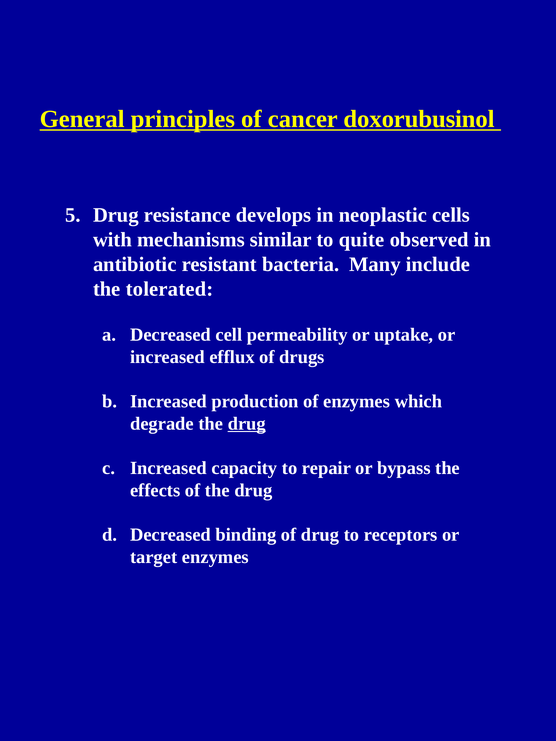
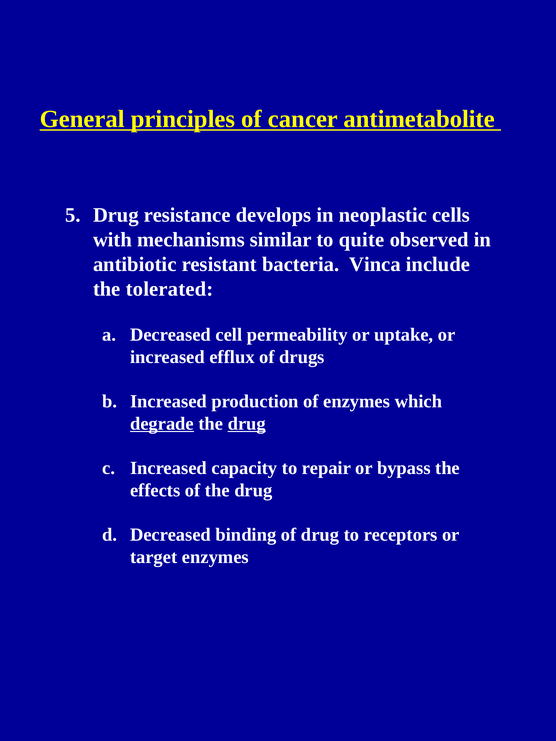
doxorubusinol: doxorubusinol -> antimetabolite (419, 119)
Many: Many -> Vinca (375, 265)
degrade underline: none -> present (162, 424)
